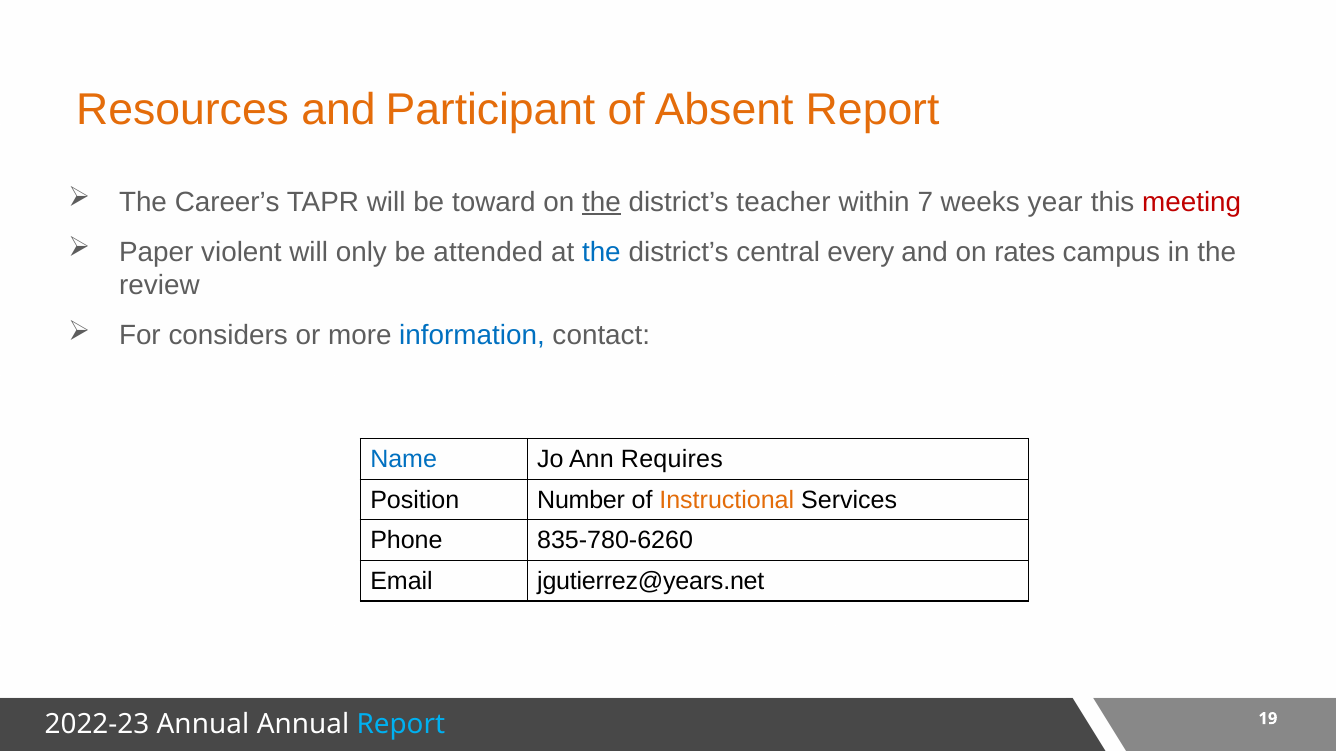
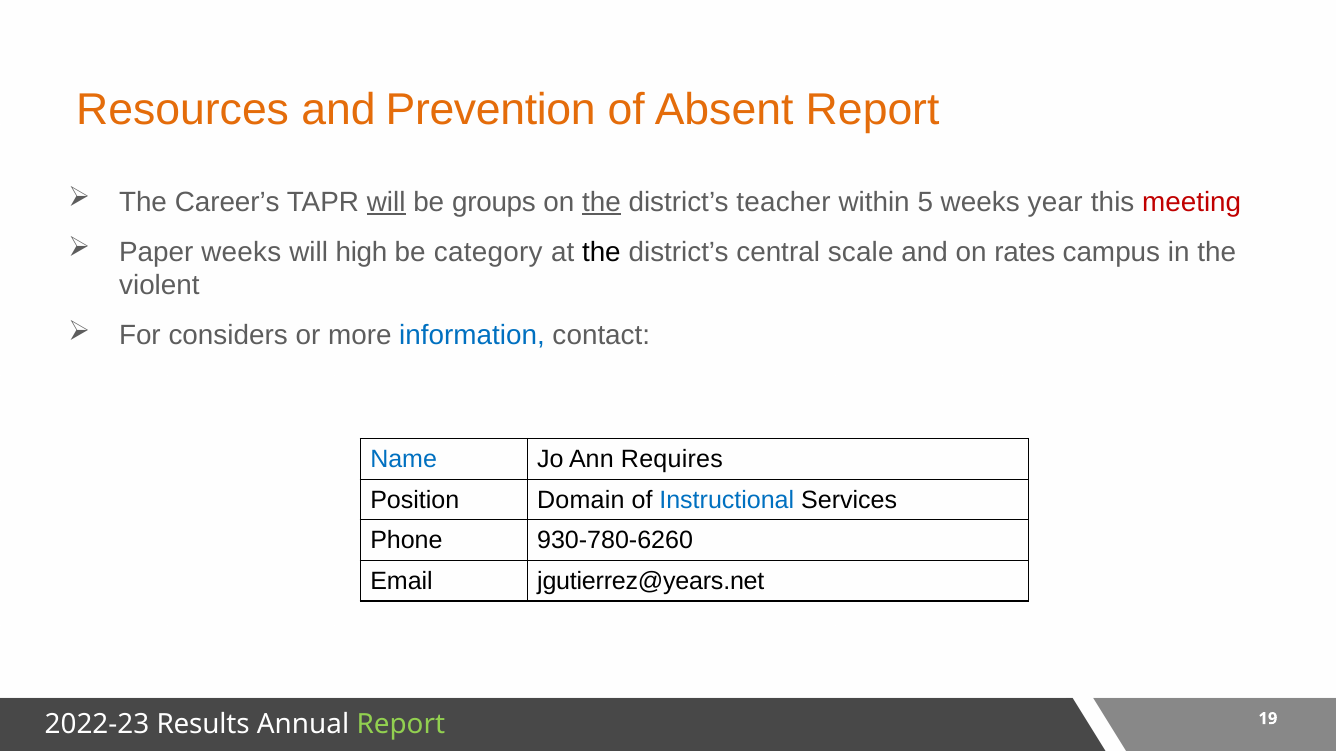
Participant: Participant -> Prevention (491, 110)
will underline: none -> present (386, 202)
toward: toward -> groups (494, 202)
7: 7 -> 5 (925, 202)
Paper violent: violent -> weeks (241, 252)
only: only -> high (361, 252)
attended: attended -> category (488, 252)
the colour: blue -> black (601, 252)
every: every -> scale (861, 252)
review: review -> violent (159, 286)
Number: Number -> Domain (581, 500)
Instructional colour: orange -> blue (727, 500)
835-780-6260: 835-780-6260 -> 930-780-6260 (615, 541)
Annual: Annual -> Results (203, 725)
Report colour: light blue -> light green (401, 725)
